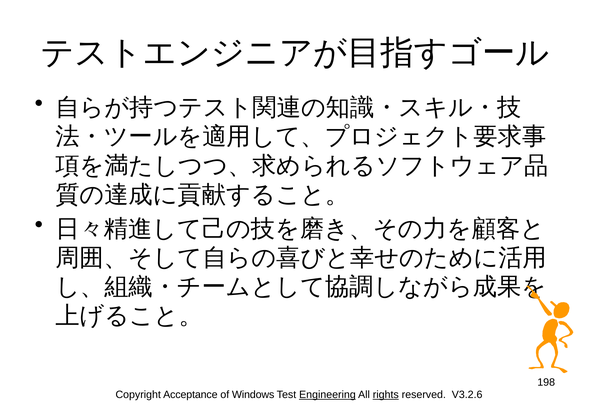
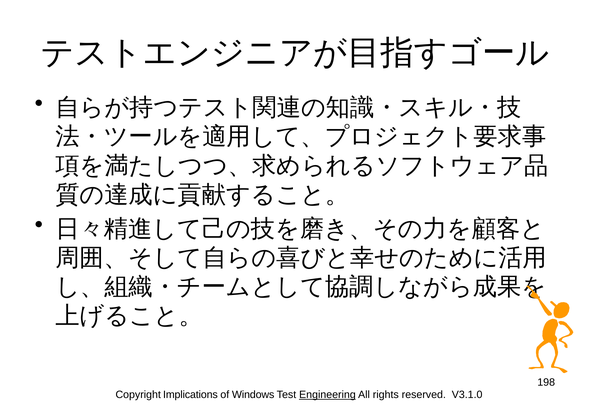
Acceptance: Acceptance -> Implications (190, 394)
rights underline: present -> none (386, 394)
V3.2.6: V3.2.6 -> V3.1.0 (467, 394)
